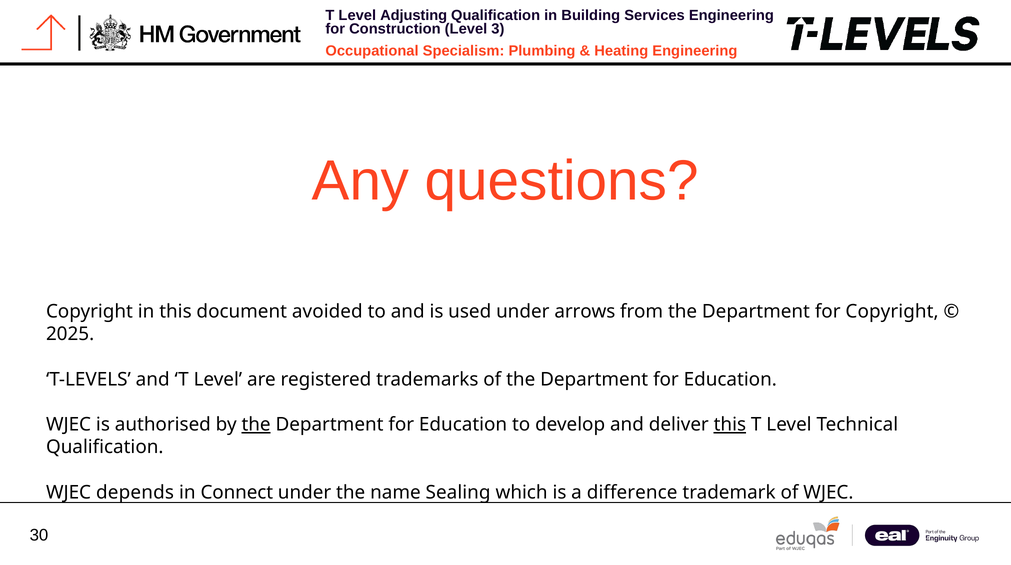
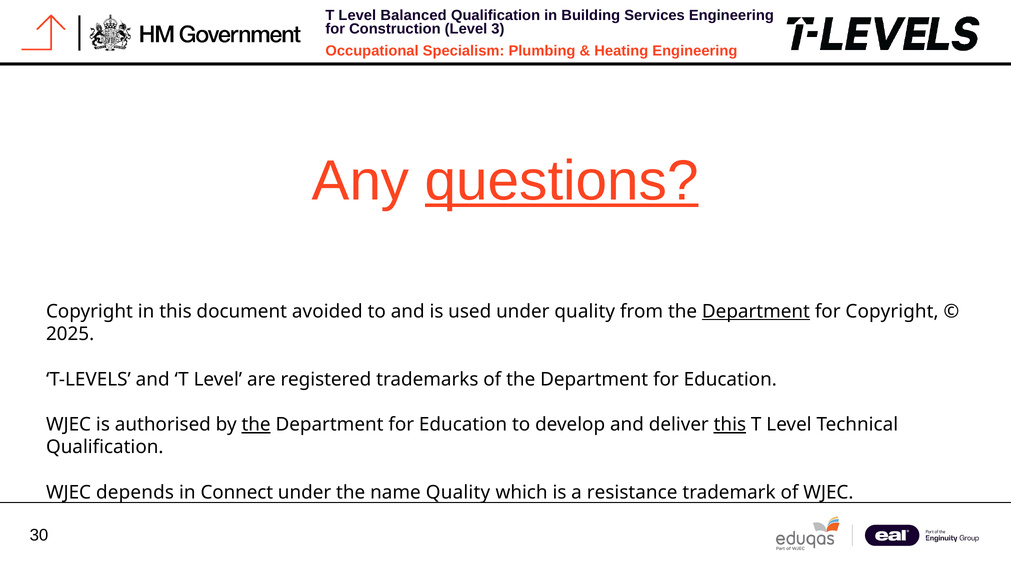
Adjusting: Adjusting -> Balanced (414, 15)
questions underline: none -> present (562, 181)
under arrows: arrows -> quality (585, 311)
Department underline: none -> present (756, 311)
name Sealing: Sealing -> Quality (458, 493)
difference: difference -> resistance (632, 493)
